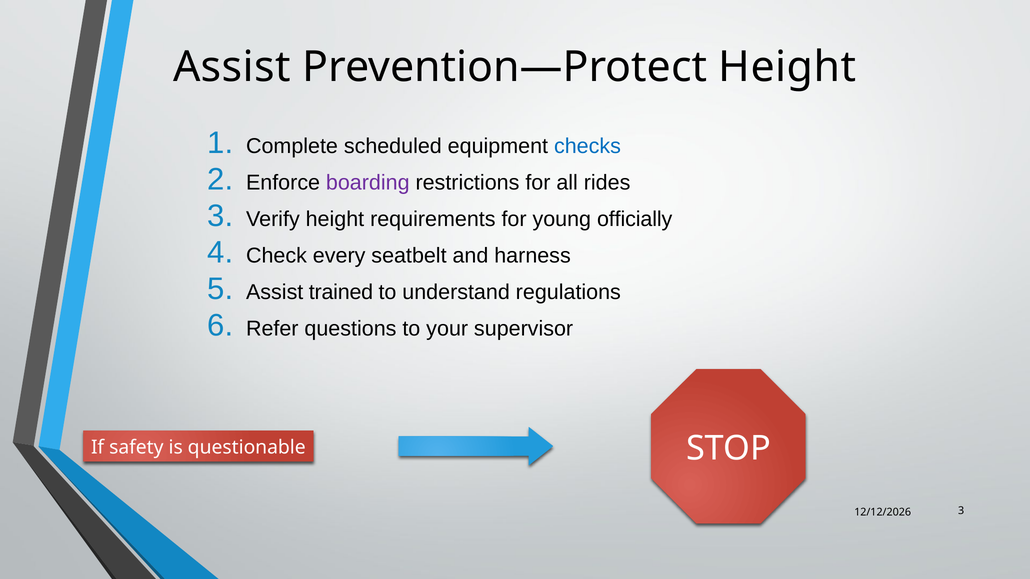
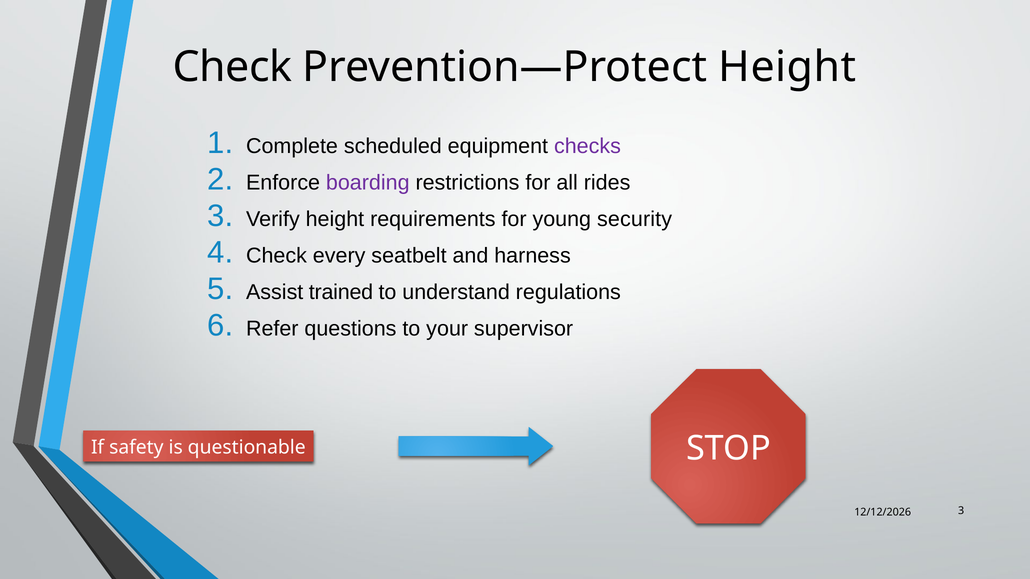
Assist: Assist -> Check (232, 67)
checks colour: blue -> purple (587, 146)
officially: officially -> security (635, 219)
